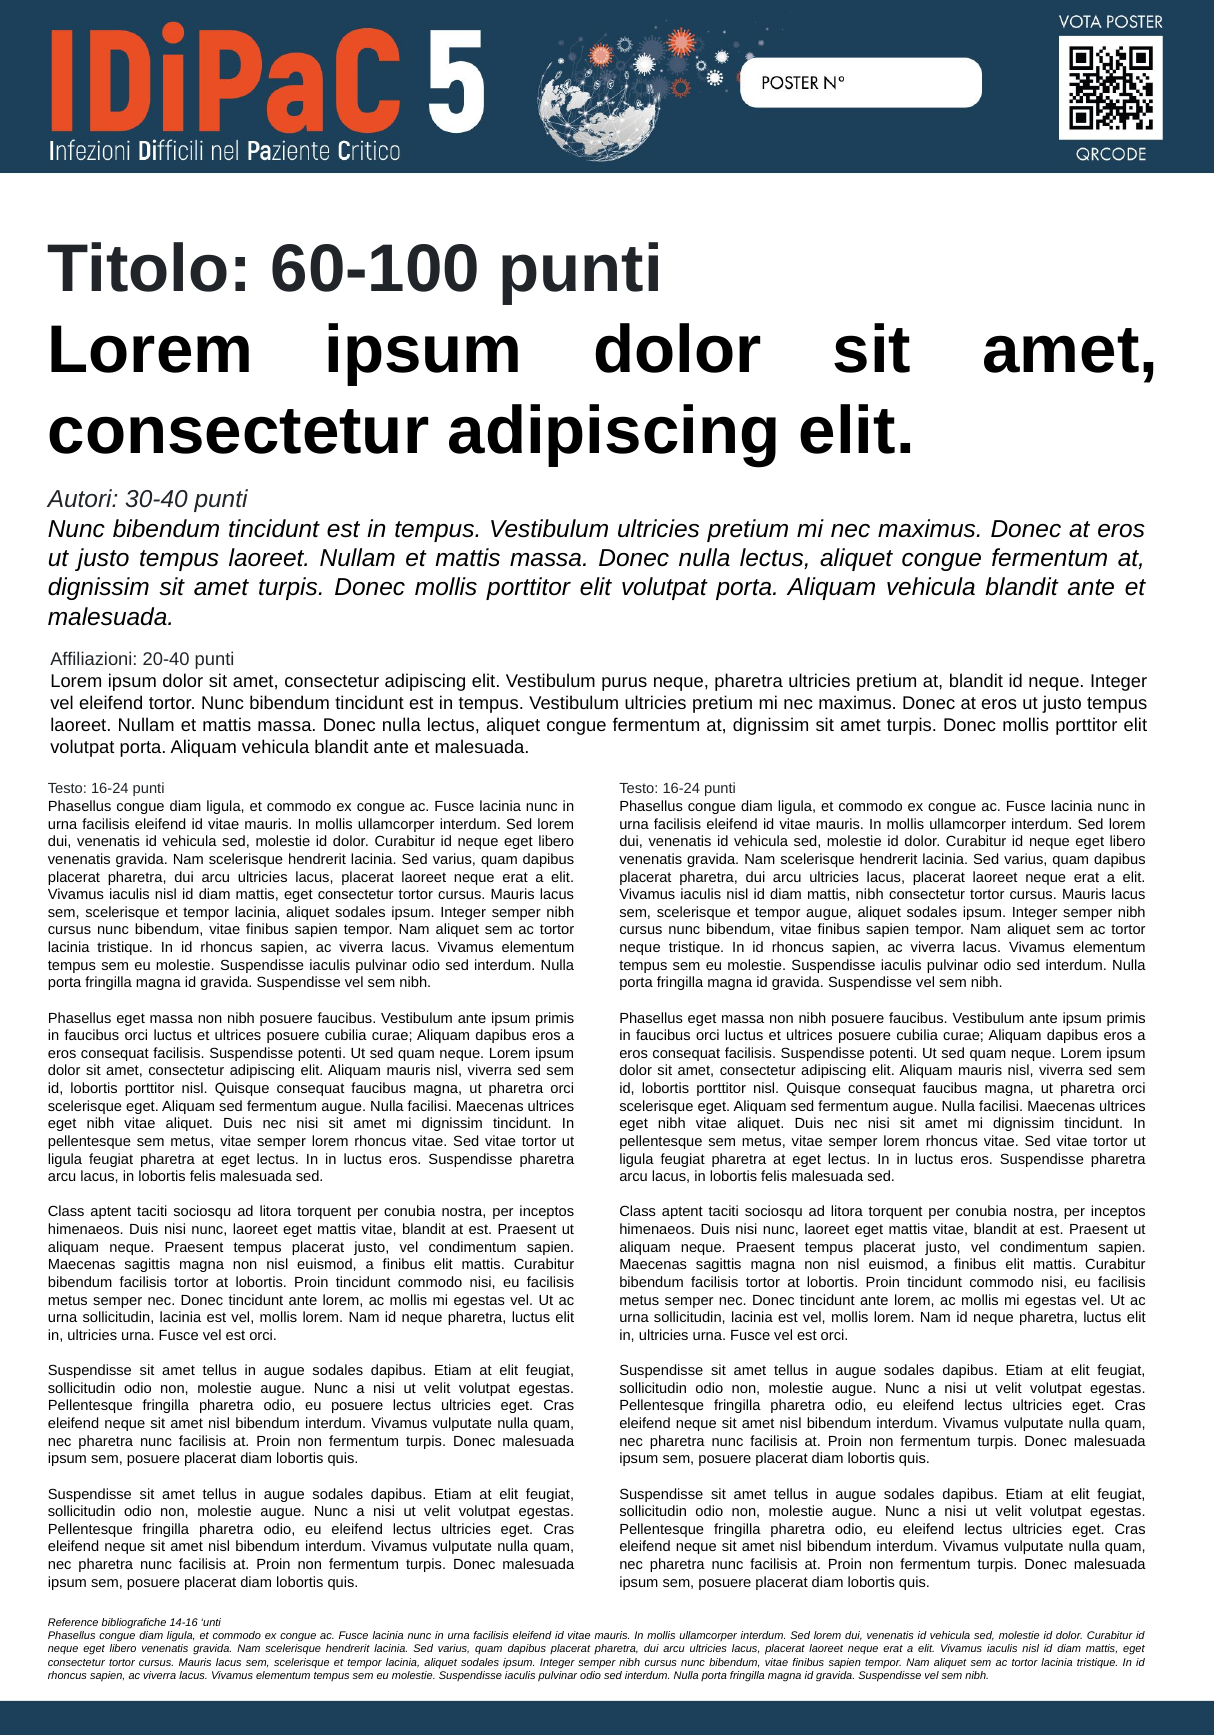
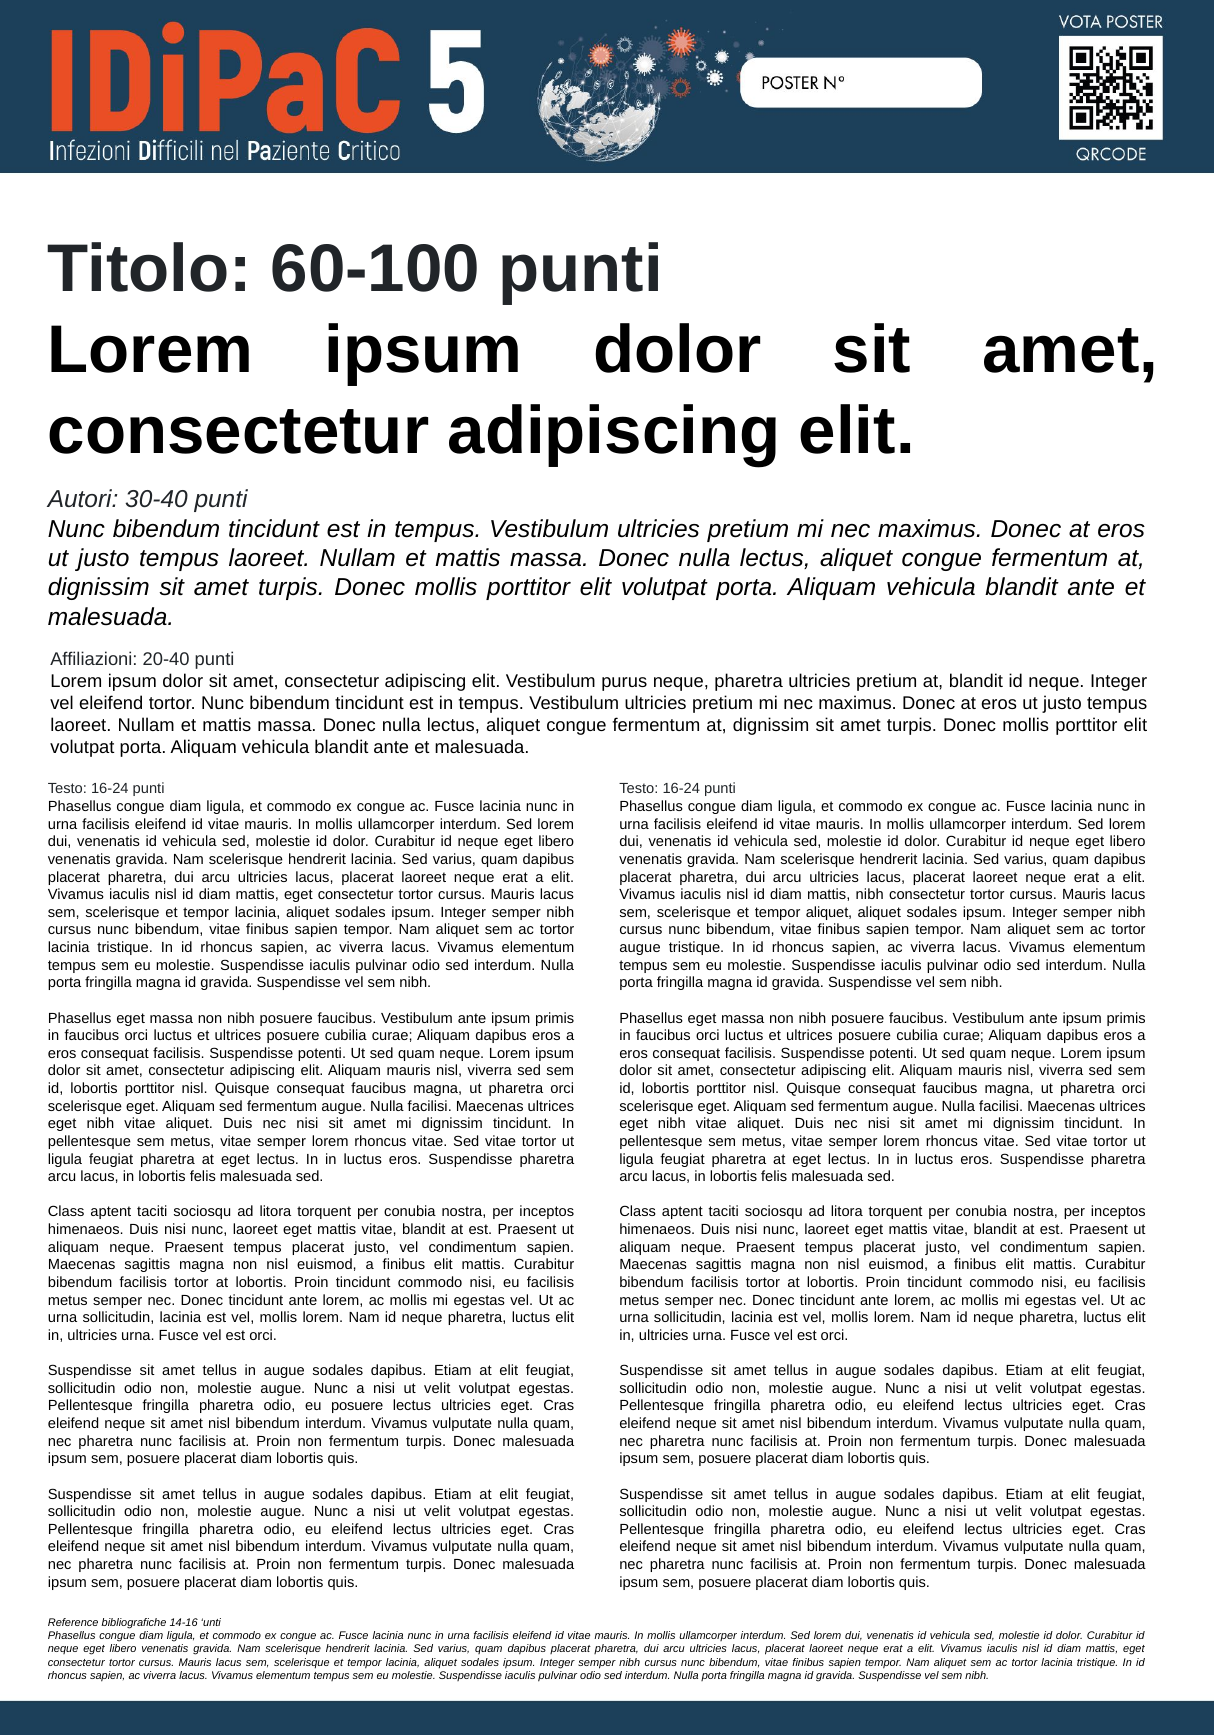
tempor augue: augue -> aliquet (829, 912)
neque: neque -> augue (640, 947)
